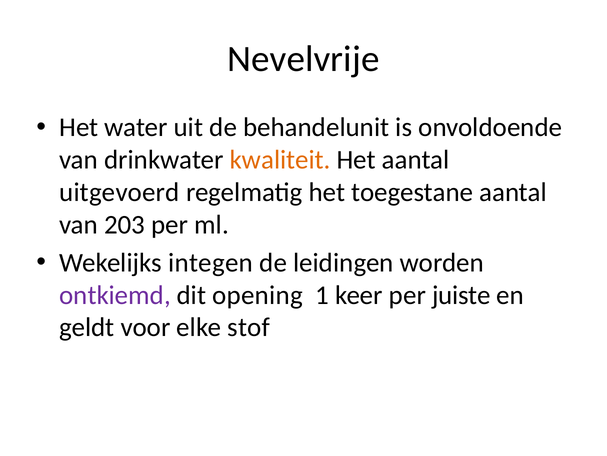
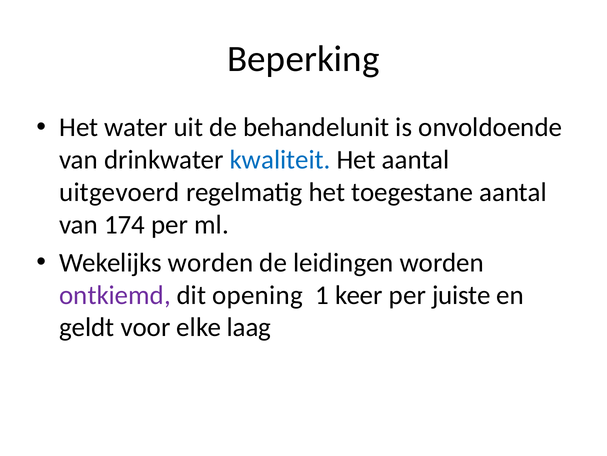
Nevelvrije: Nevelvrije -> Beperking (303, 59)
kwaliteit colour: orange -> blue (280, 160)
203: 203 -> 174 (125, 224)
Wekelijks integen: integen -> worden (211, 262)
stof: stof -> laag (249, 327)
